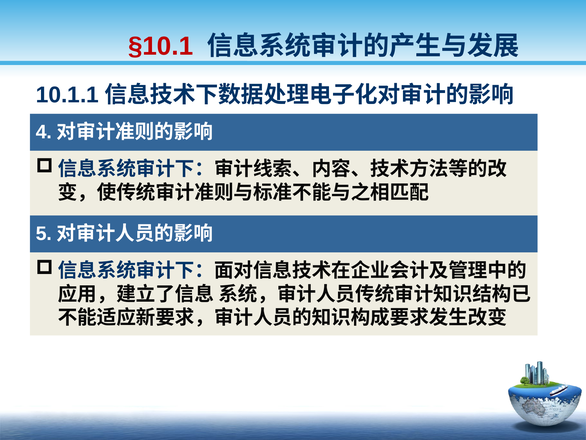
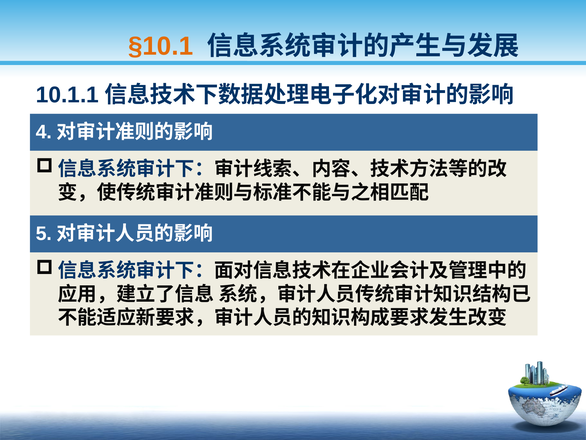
§10.1 colour: red -> orange (161, 46)
